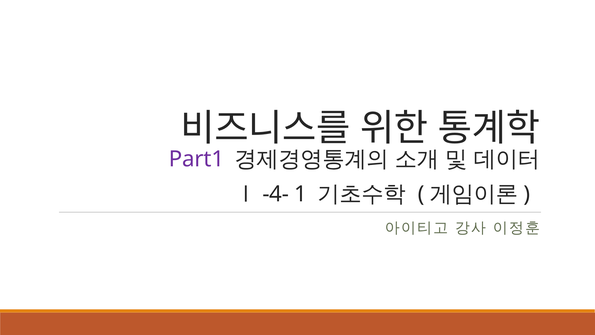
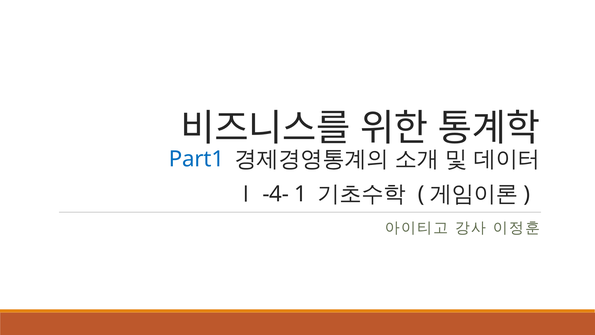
Part1 colour: purple -> blue (197, 159)
